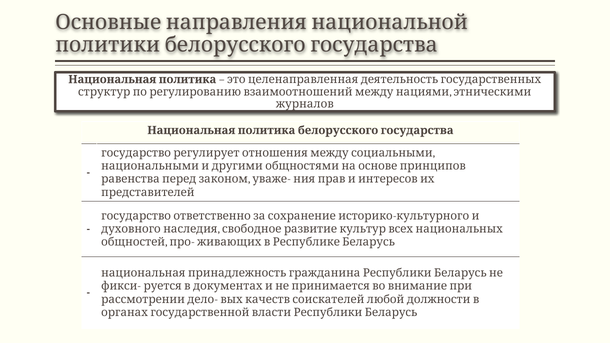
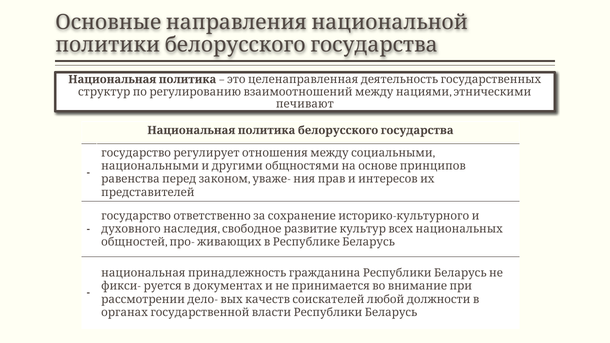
журналов: журналов -> печивают (305, 104)
